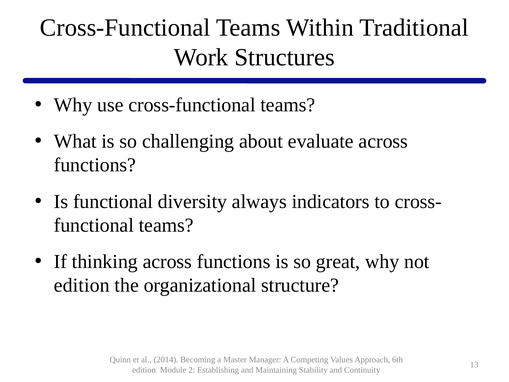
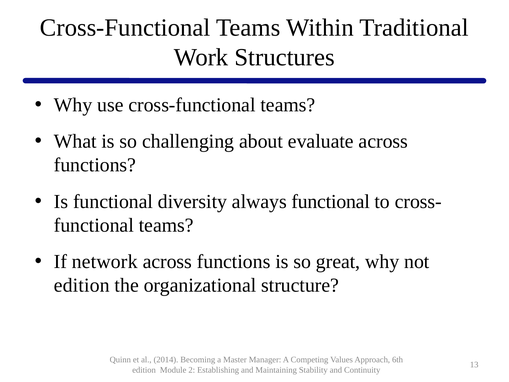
always indicators: indicators -> functional (331, 201)
thinking: thinking -> network (105, 262)
